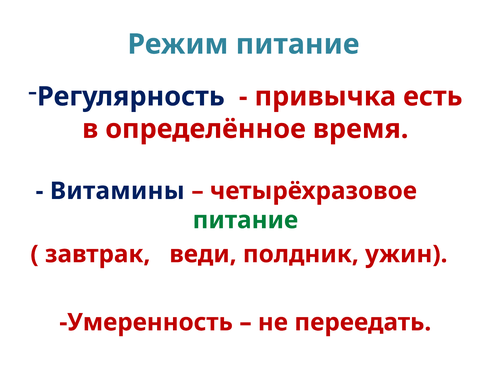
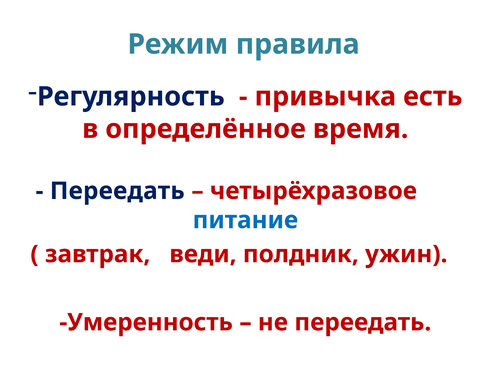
Режим питание: питание -> правила (298, 44)
Витамины: Витамины -> Переедать (117, 191)
питание colour: green -> blue (245, 220)
